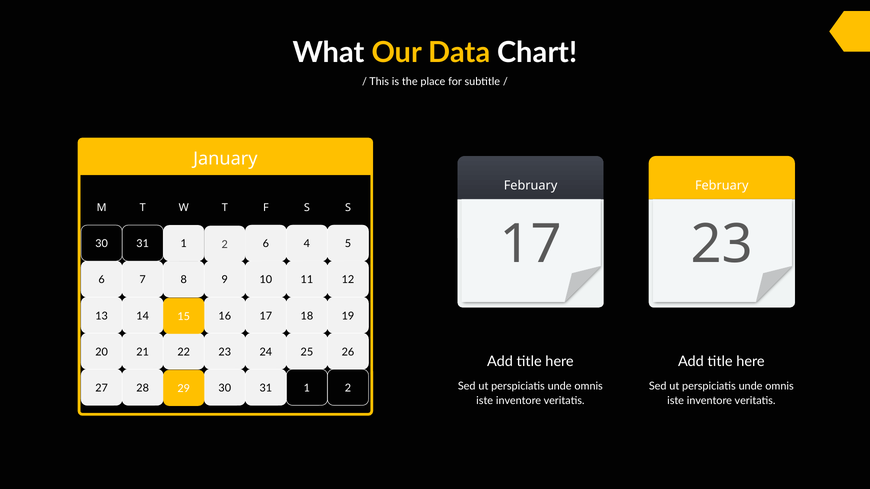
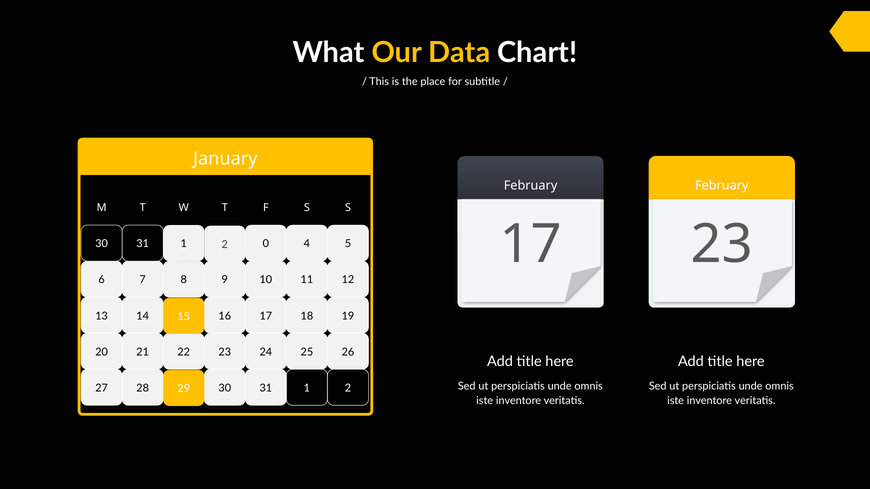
1 6: 6 -> 0 (266, 244)
